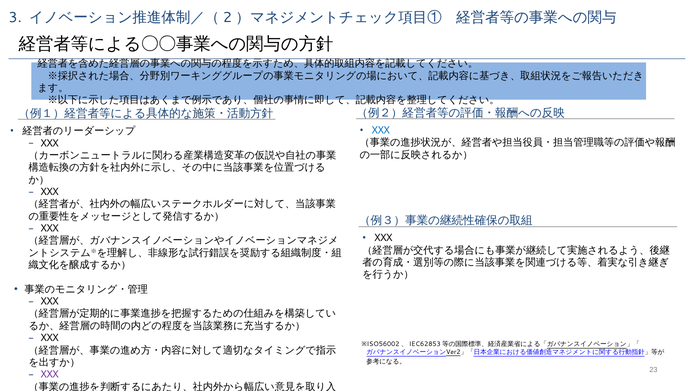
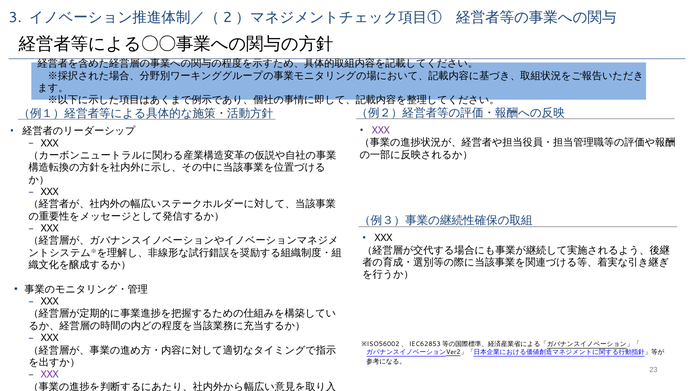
XXX colour: blue -> purple (381, 130)
